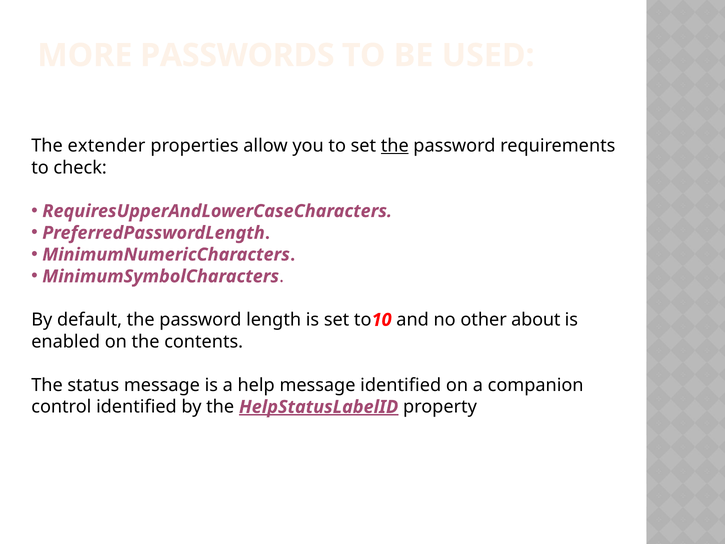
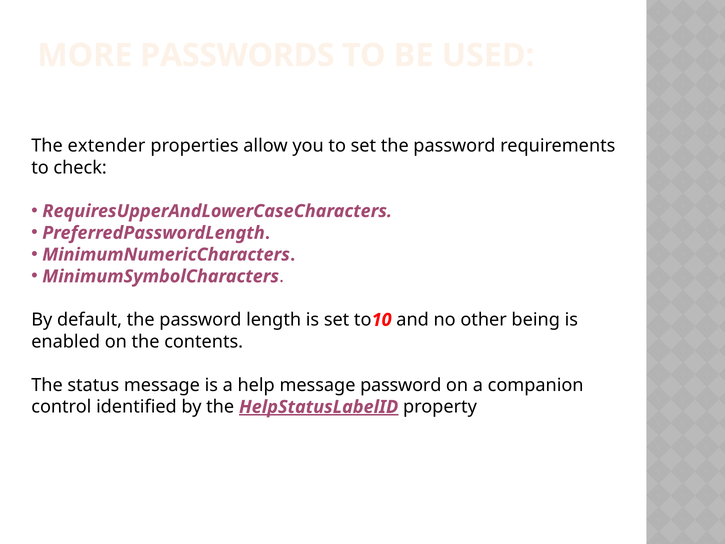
the underline: present -> none (395, 146)
about: about -> being (536, 320)
message identified: identified -> password (401, 385)
